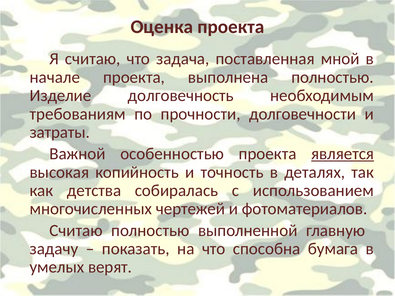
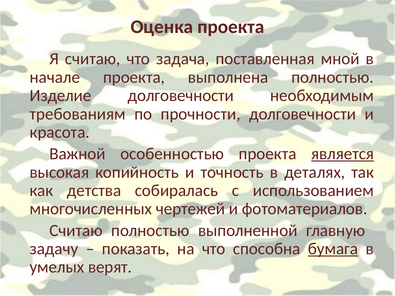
Изделие долговечность: долговечность -> долговечности (181, 96)
затраты: затраты -> красота (60, 132)
бумага underline: none -> present (333, 249)
